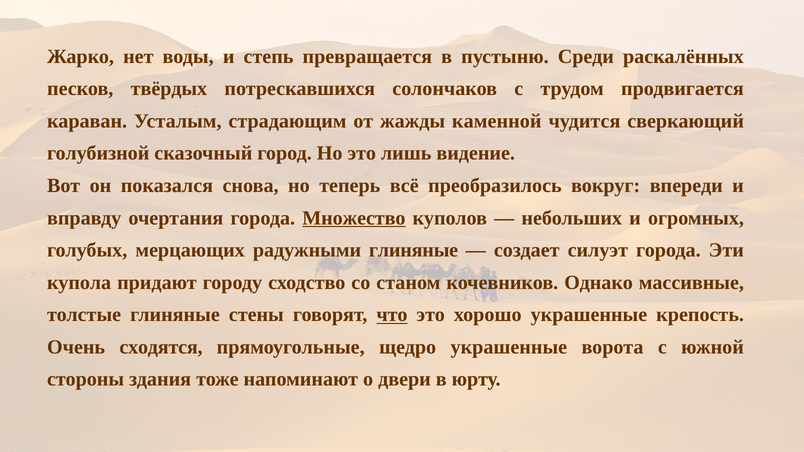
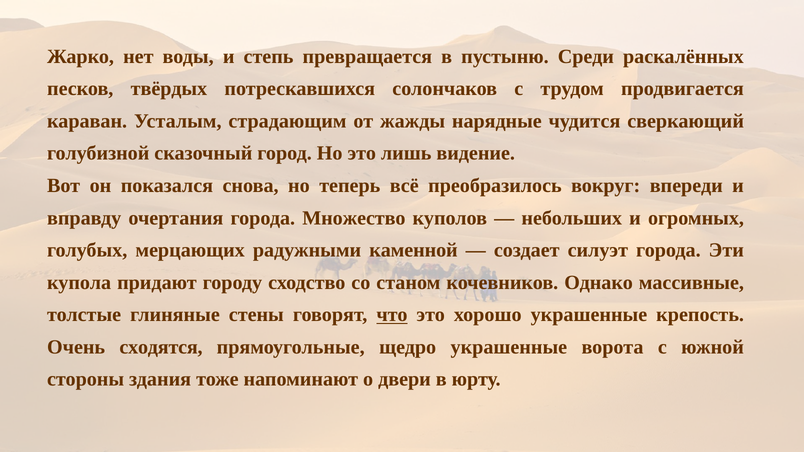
каменной: каменной -> нарядные (497, 121)
Множество underline: present -> none (354, 218)
радужными глиняные: глиняные -> каменной (413, 250)
